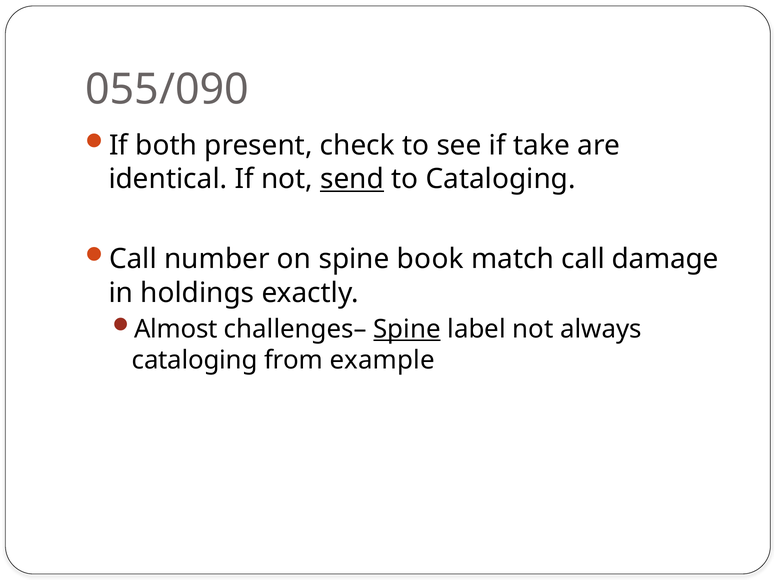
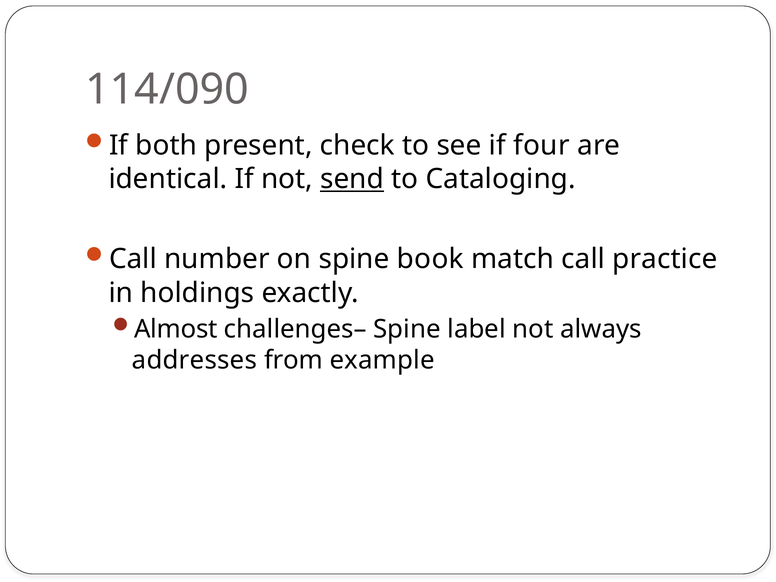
055/090: 055/090 -> 114/090 (167, 90)
take: take -> four (541, 146)
damage: damage -> practice (665, 259)
Spine underline: present -> none (407, 329)
cataloging: cataloging -> addresses (194, 360)
